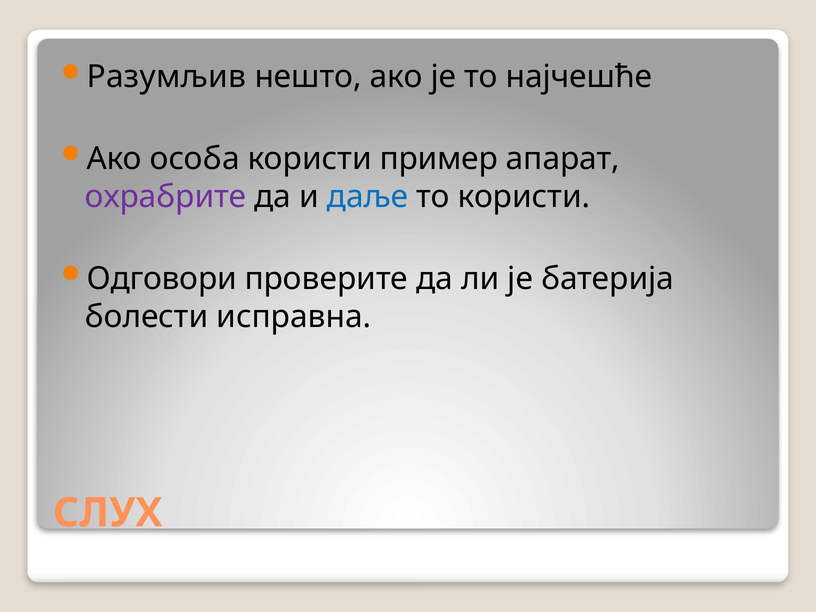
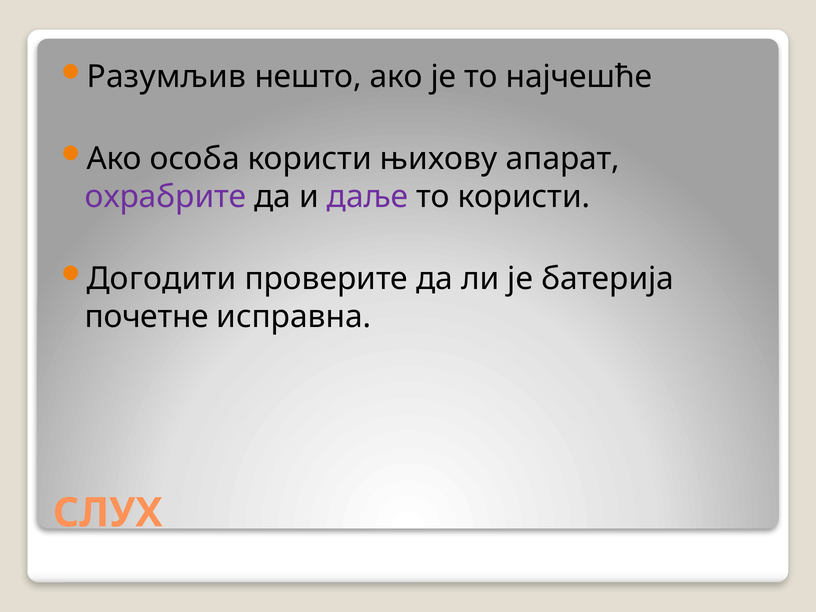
пример: пример -> њихову (439, 159)
даље colour: blue -> purple (368, 197)
Одговори: Одговори -> Догодити (161, 279)
болести: болести -> почетне (147, 317)
